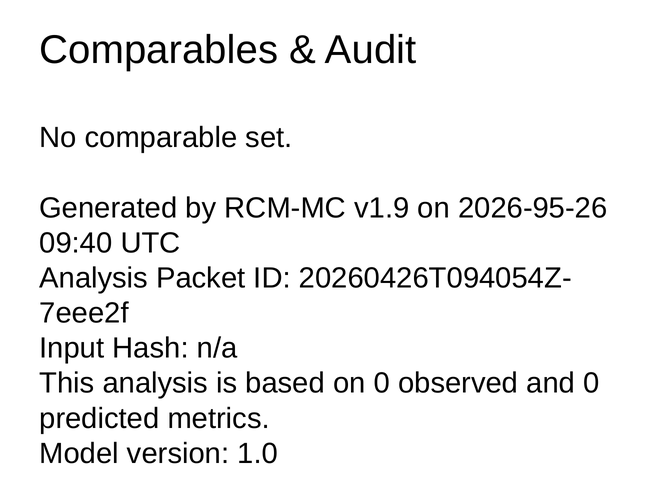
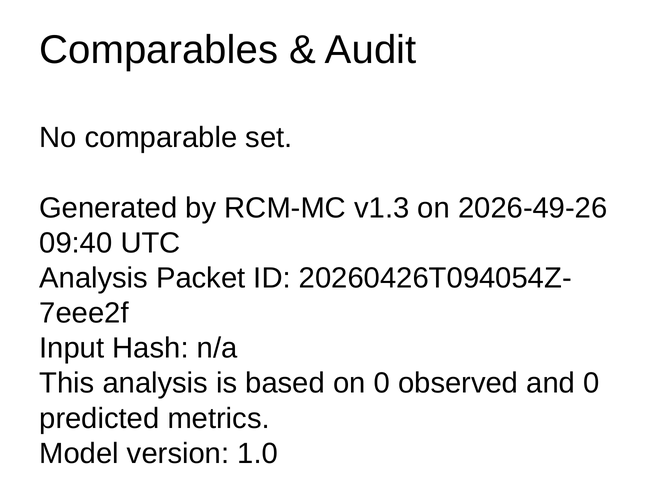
v1.9: v1.9 -> v1.3 (382, 208)
2026-95-26: 2026-95-26 -> 2026-49-26 (533, 208)
